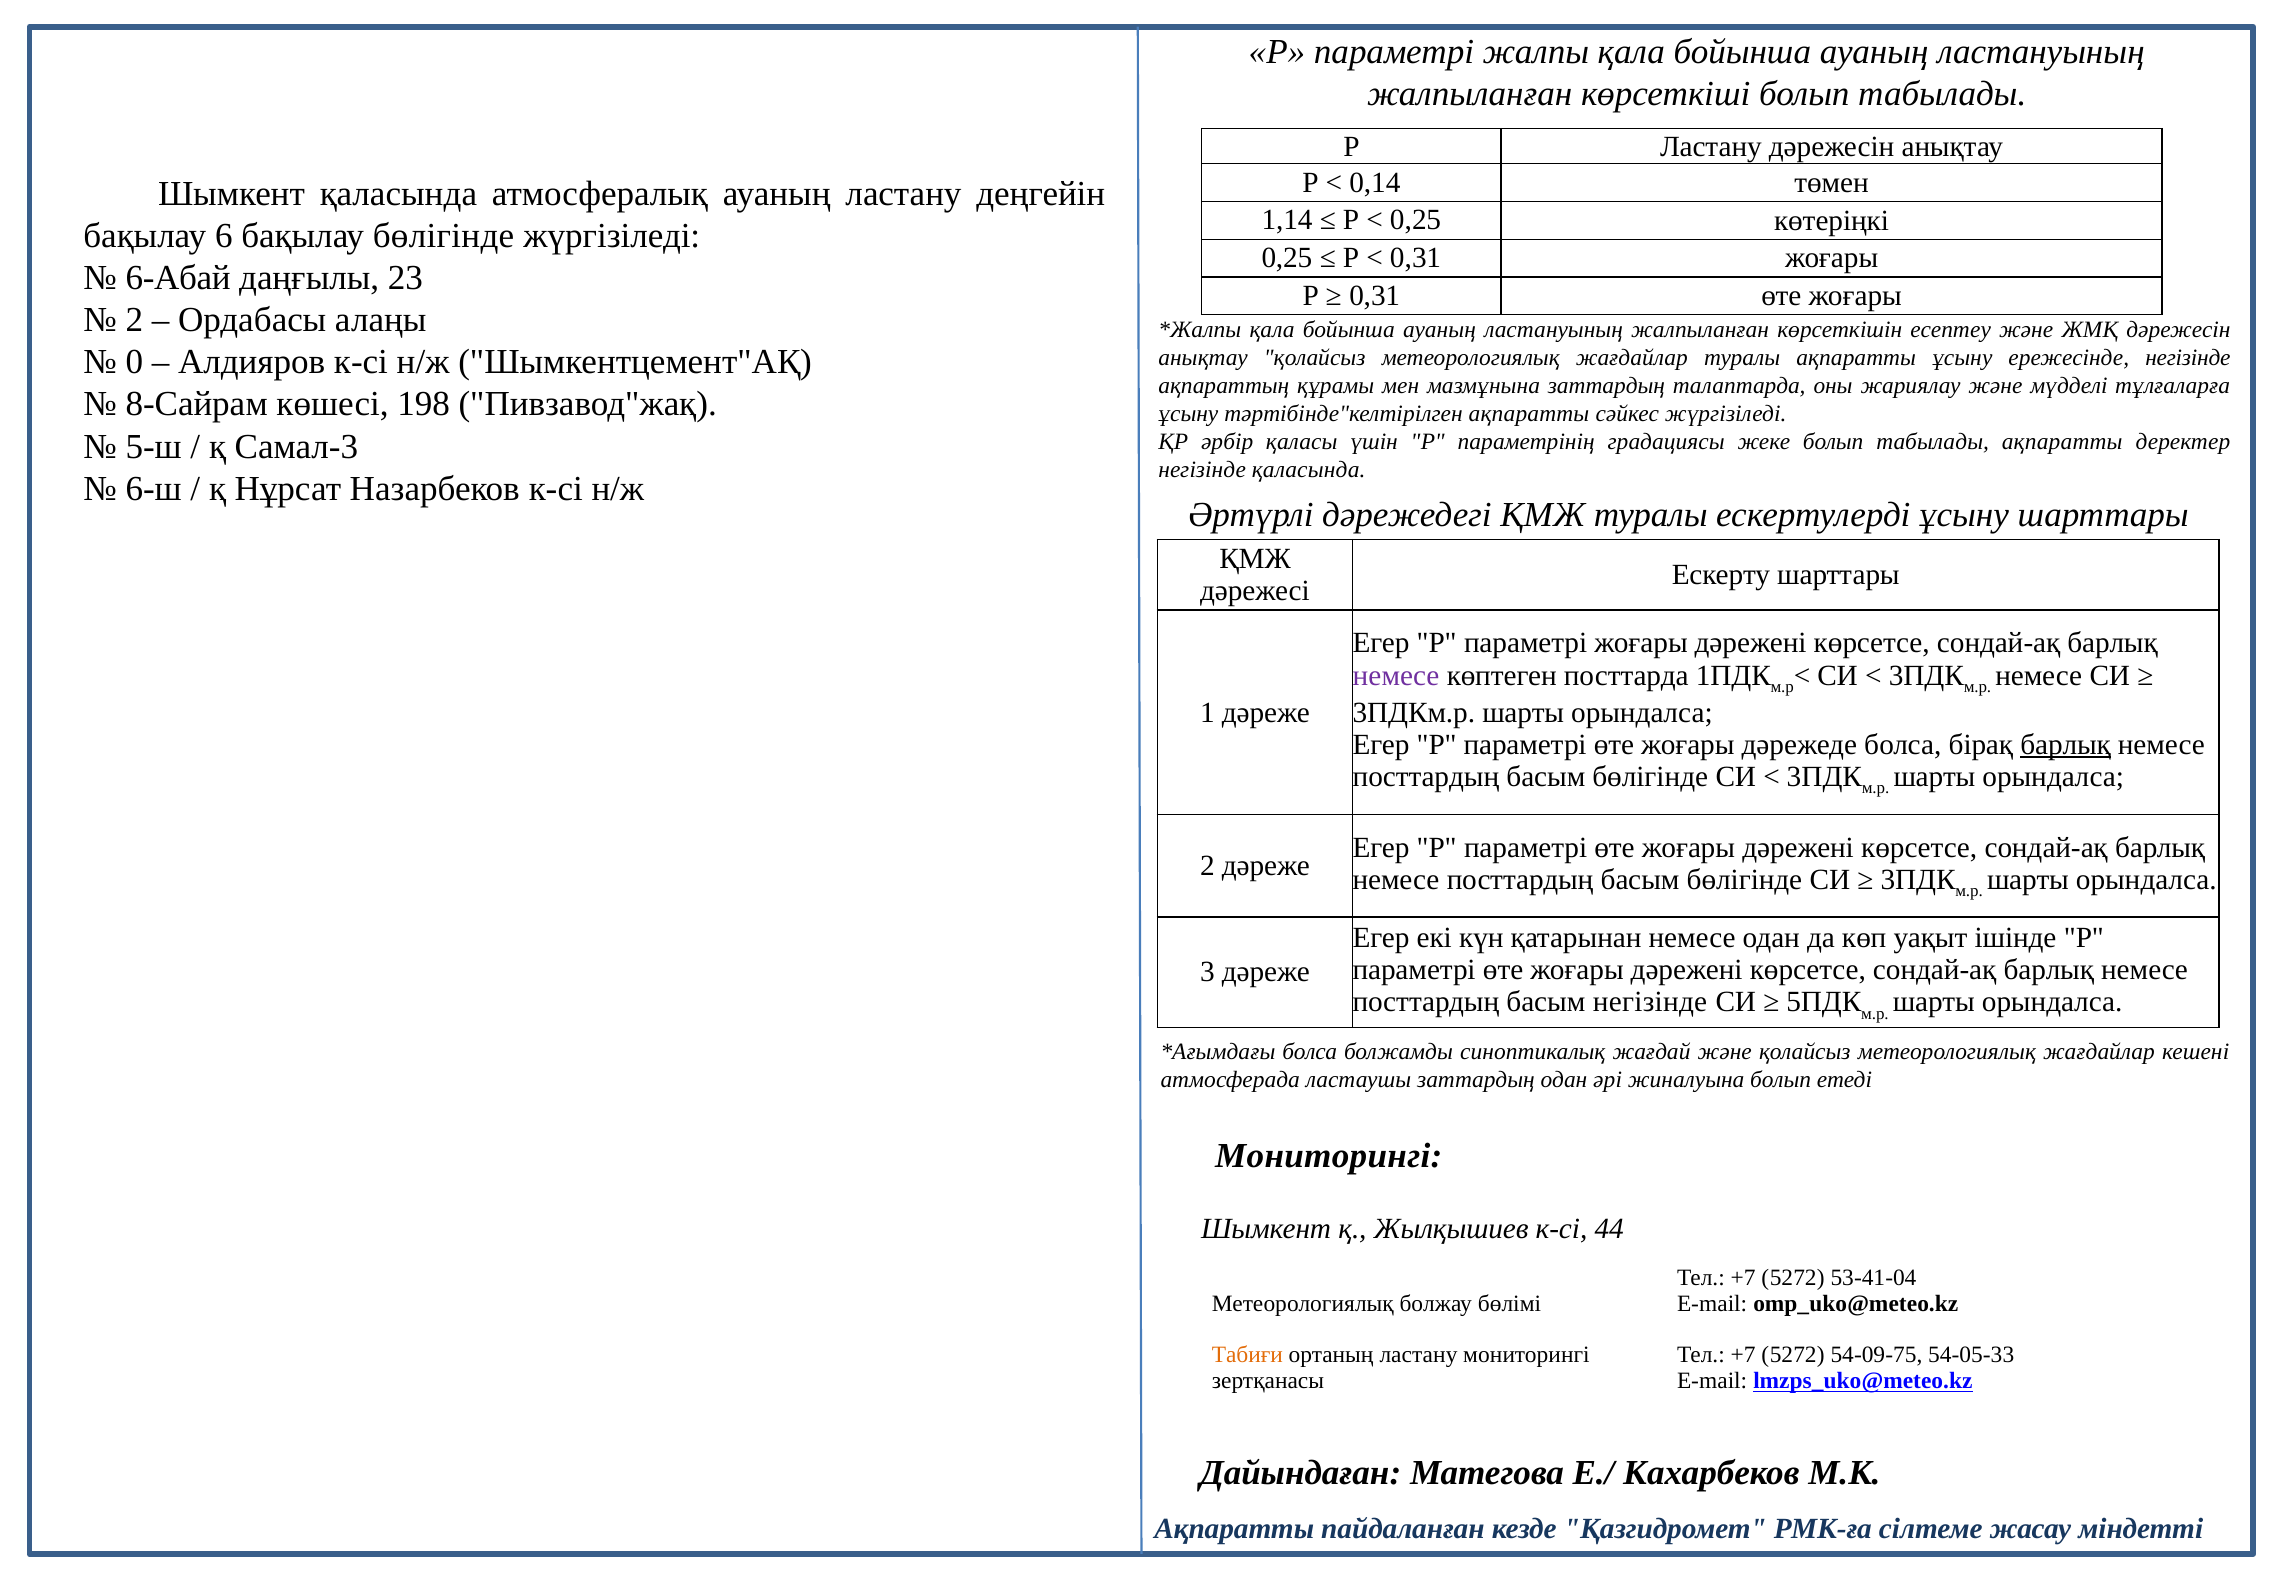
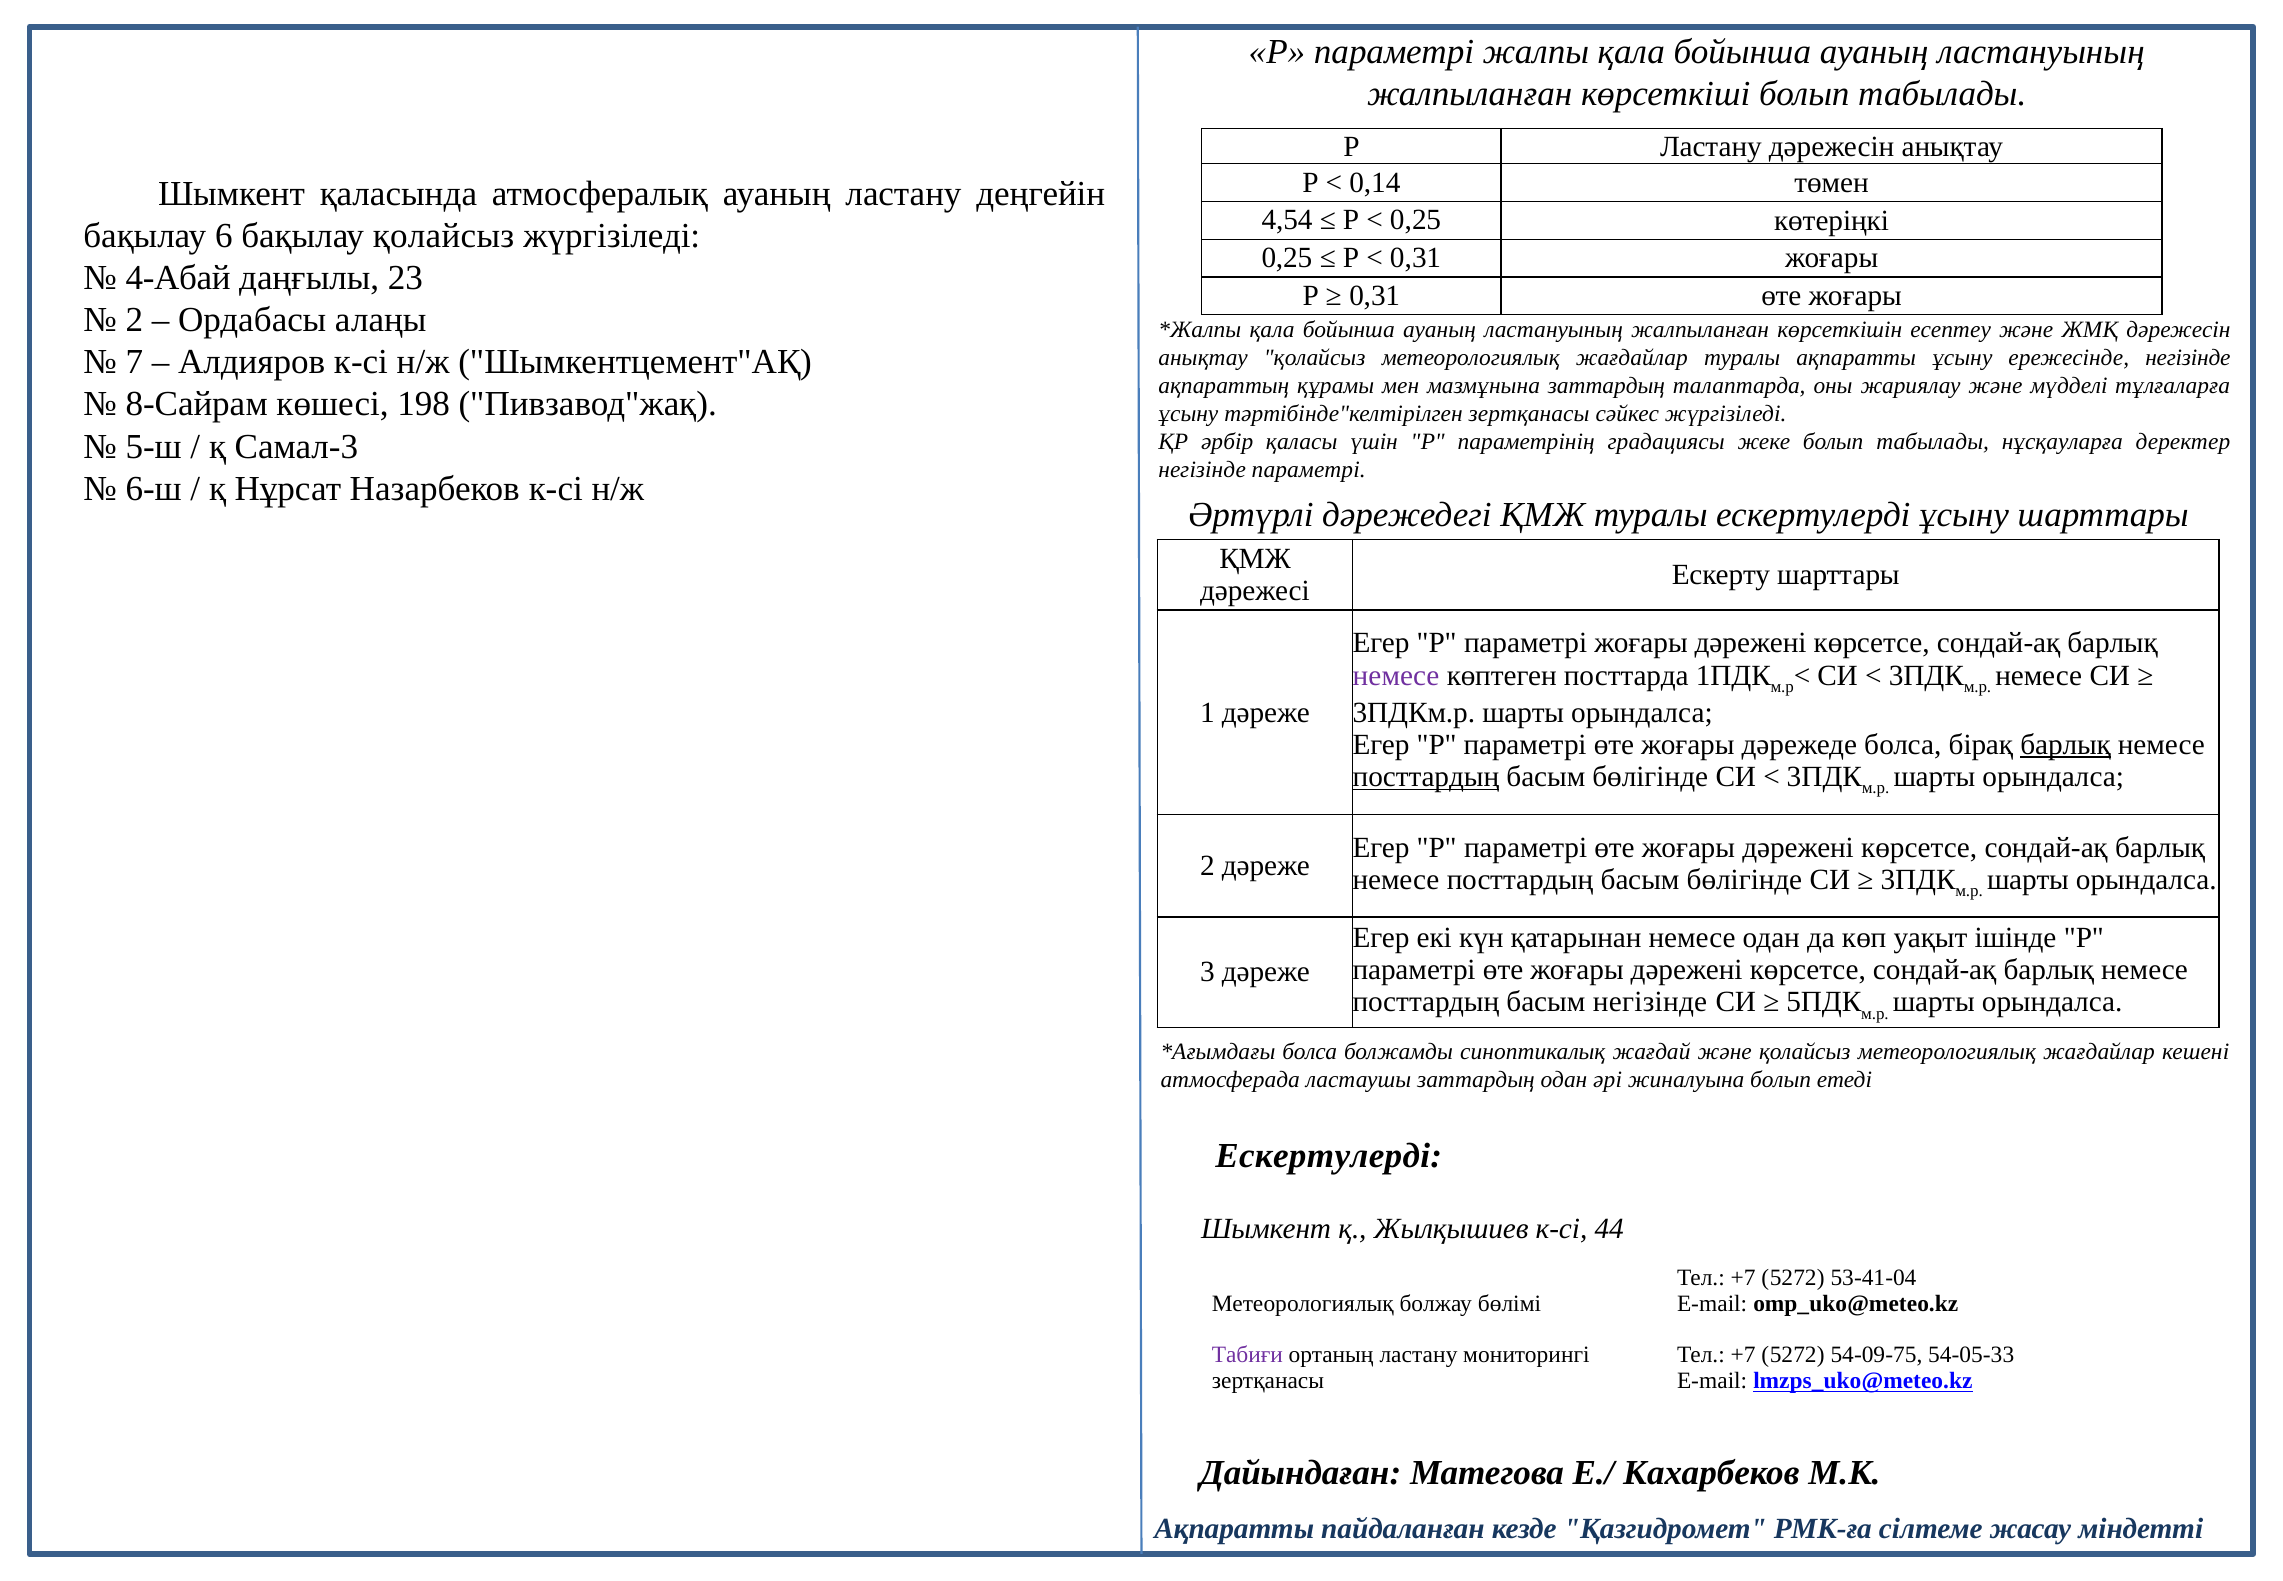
1,14: 1,14 -> 4,54 (1287, 220)
бақылау бөлігінде: бөлігінде -> қолайсыз (443, 236)
6-Абай: 6-Абай -> 4-Абай (178, 278)
0: 0 -> 7 (134, 362)
тәртібінде"келтірілген ақпаратты: ақпаратты -> зертқанасы (1529, 414)
табылады ақпаратты: ақпаратты -> нұсқауларға (2062, 442)
негізінде қаласында: қаласында -> параметрі (1309, 470)
посттардың underline: none -> present (1426, 777)
Мониторингі: Мониторингі -> Ескертулерді (1329, 1155)
Табиғи colour: orange -> purple (1247, 1355)
